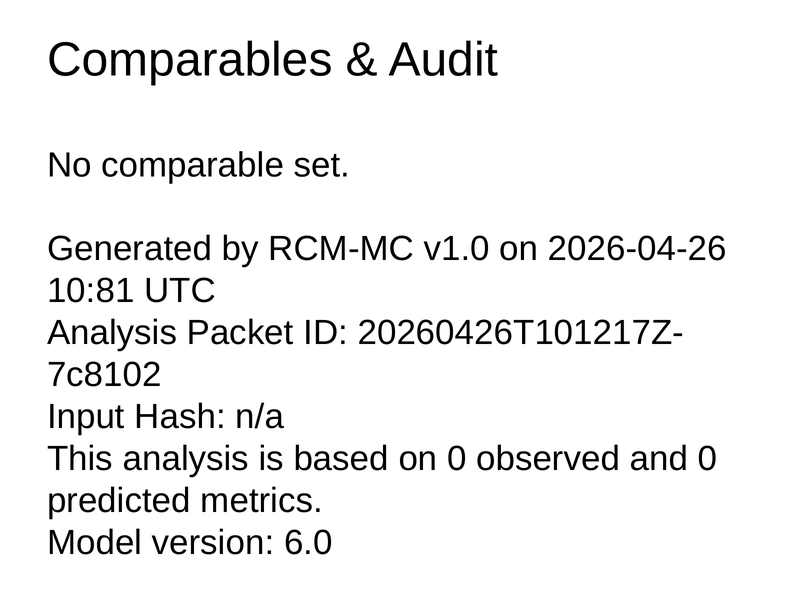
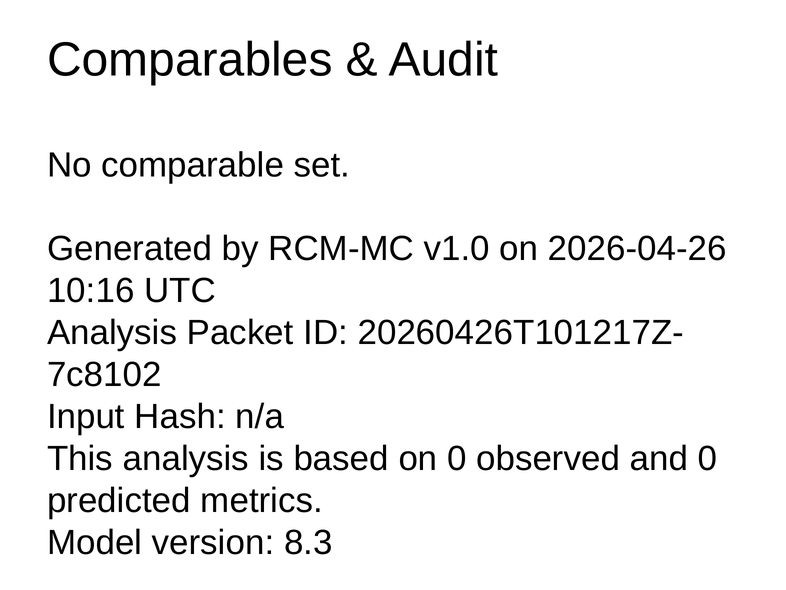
10:81: 10:81 -> 10:16 (91, 291)
6.0: 6.0 -> 8.3 (308, 542)
